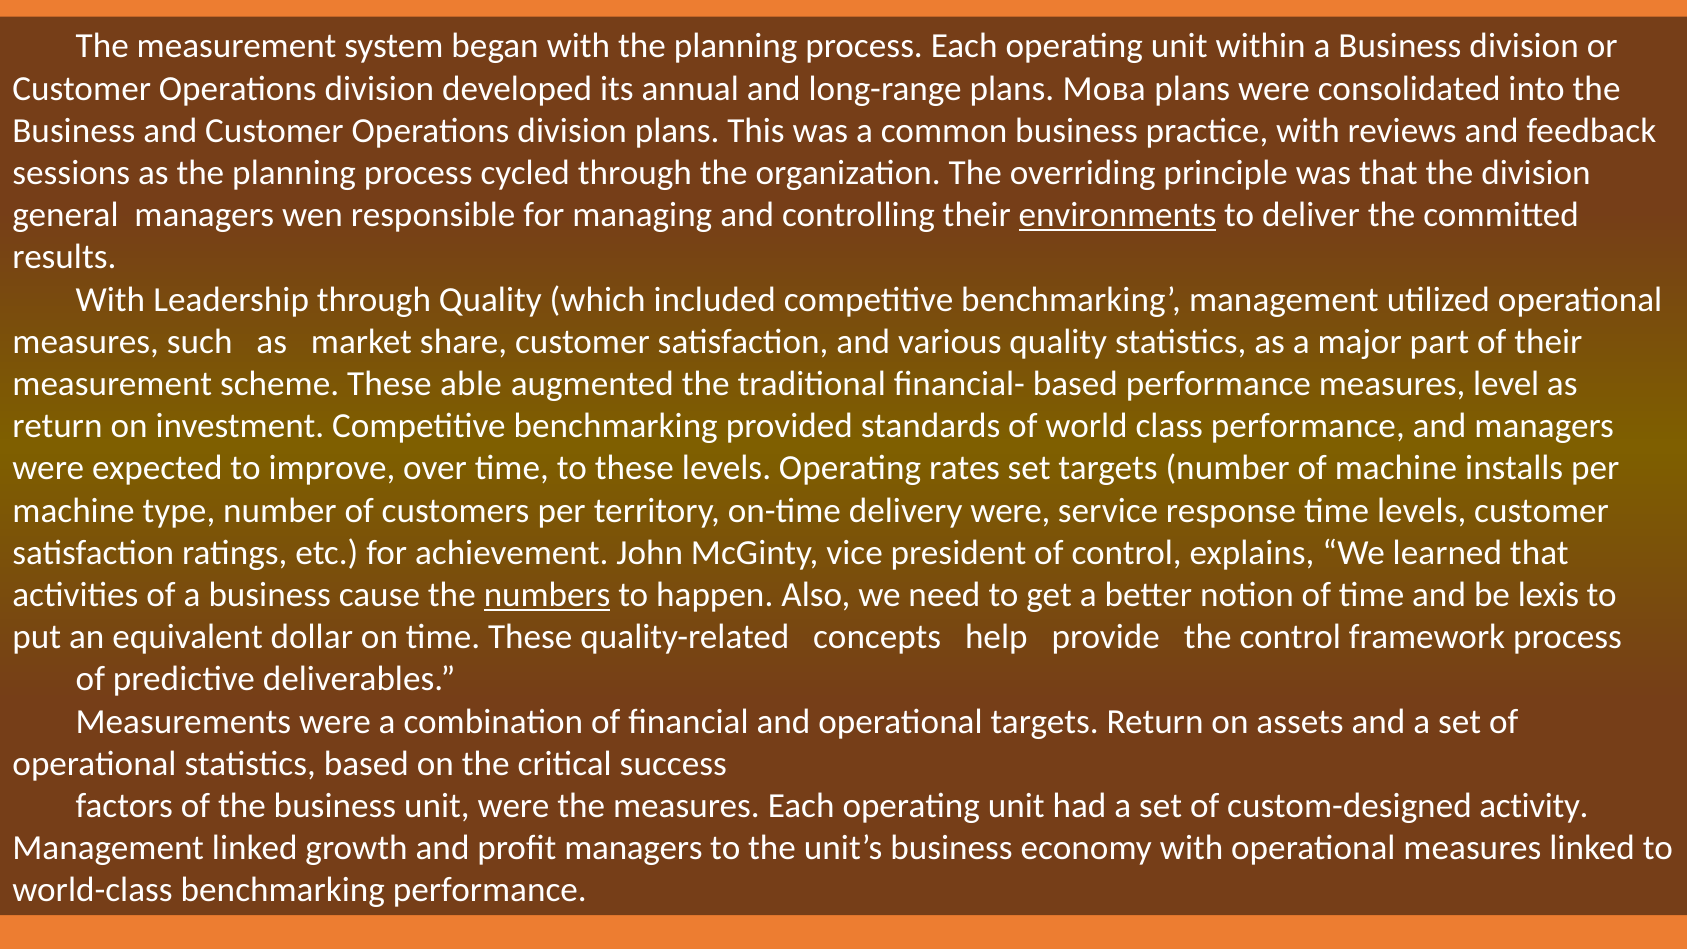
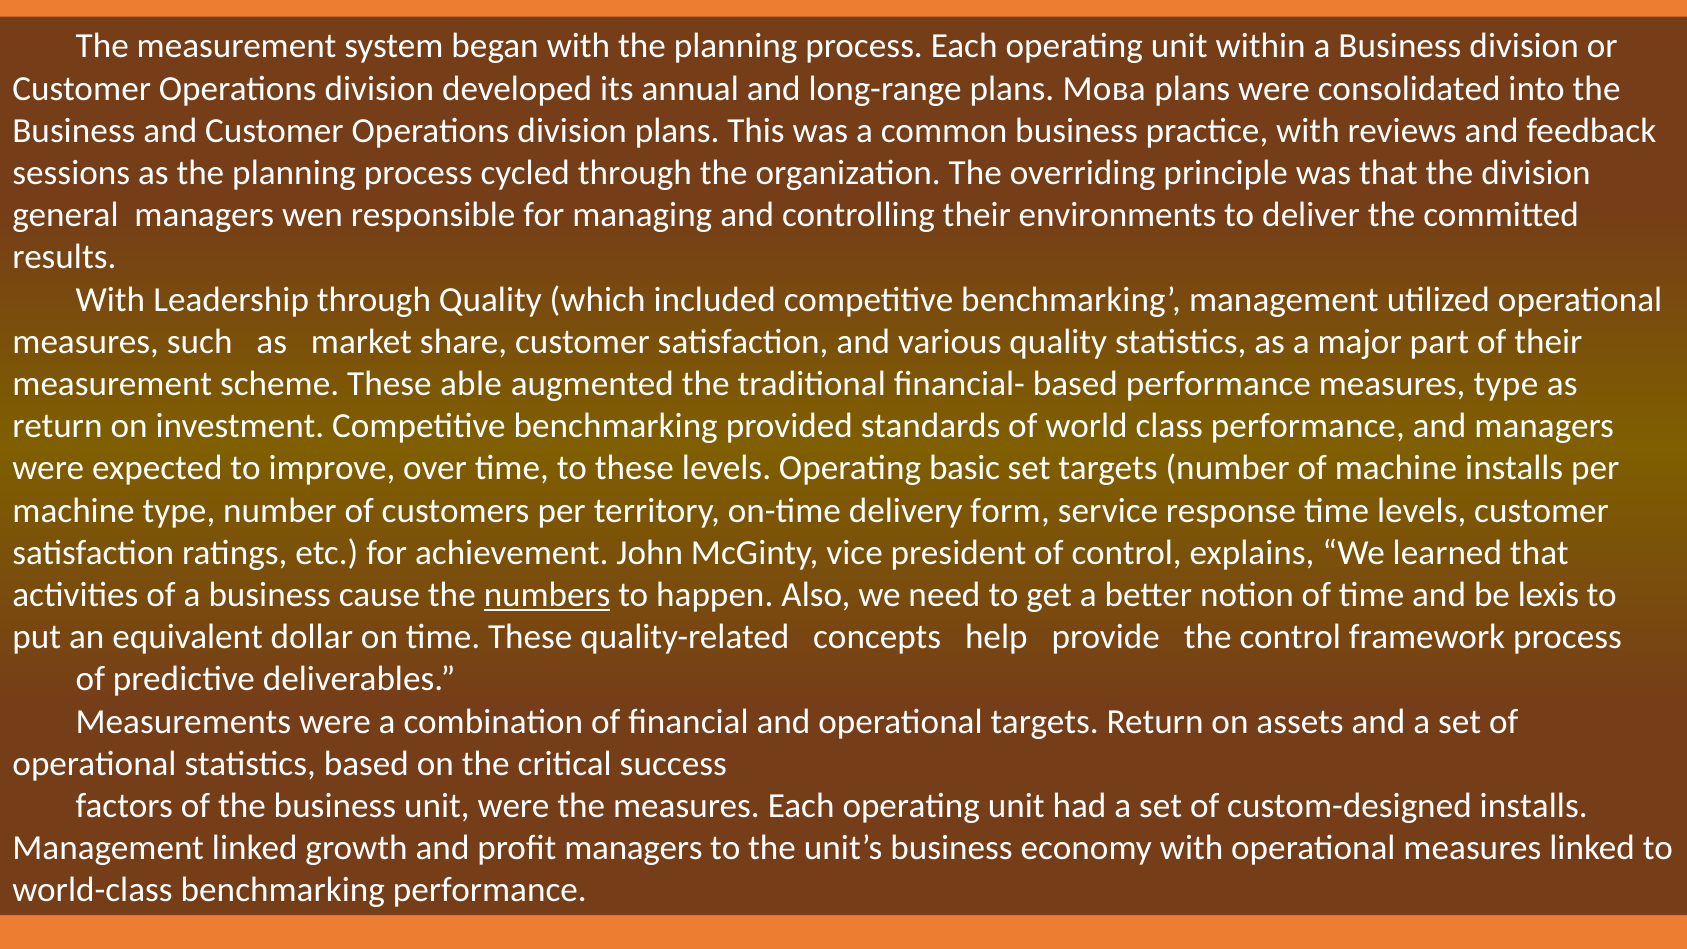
environments underline: present -> none (1118, 215)
measures level: level -> type (1506, 384)
rates: rates -> basic (964, 468)
delivery were: were -> form (1010, 510)
custom-designed activity: activity -> installs (1534, 806)
